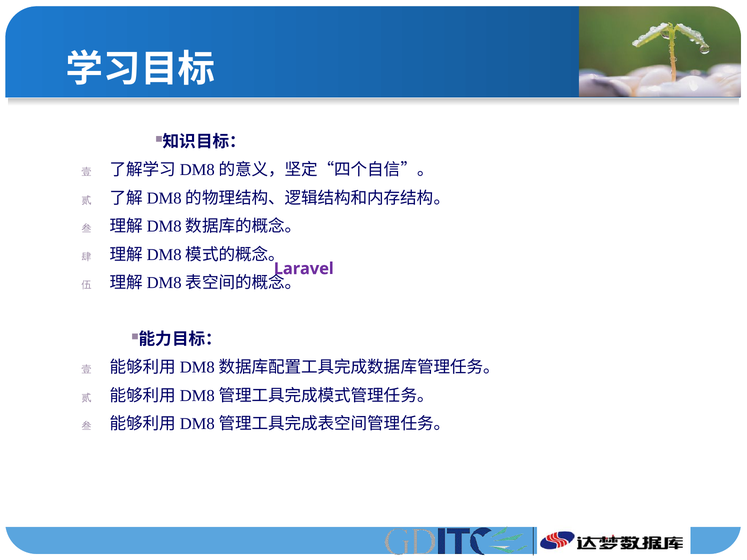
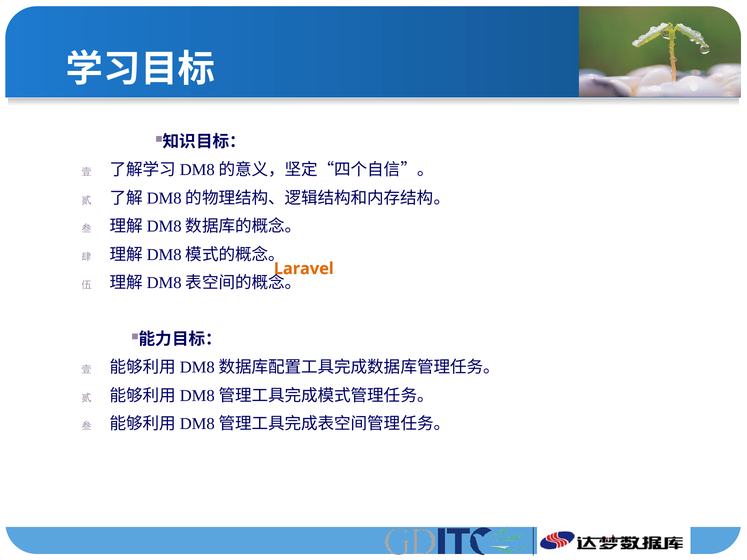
Laravel colour: purple -> orange (304, 269)
